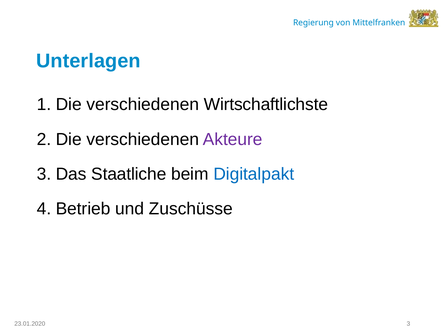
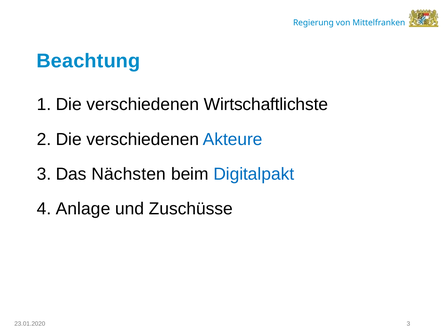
Unterlagen: Unterlagen -> Beachtung (88, 61)
Akteure colour: purple -> blue (233, 139)
Staatliche: Staatliche -> Nächsten (129, 174)
Betrieb: Betrieb -> Anlage (83, 209)
